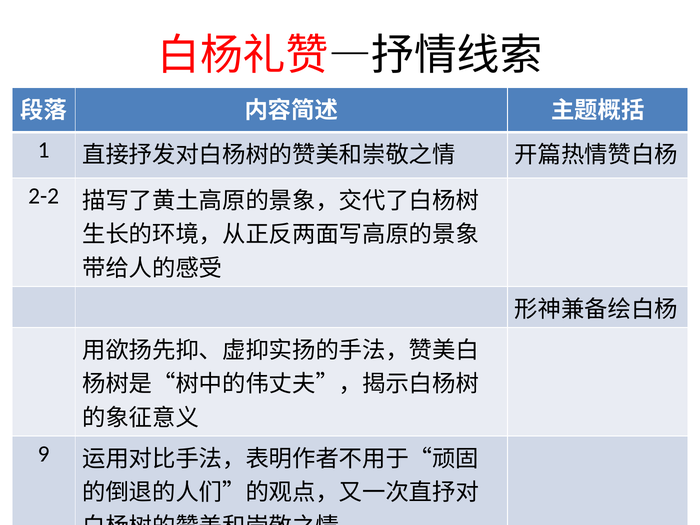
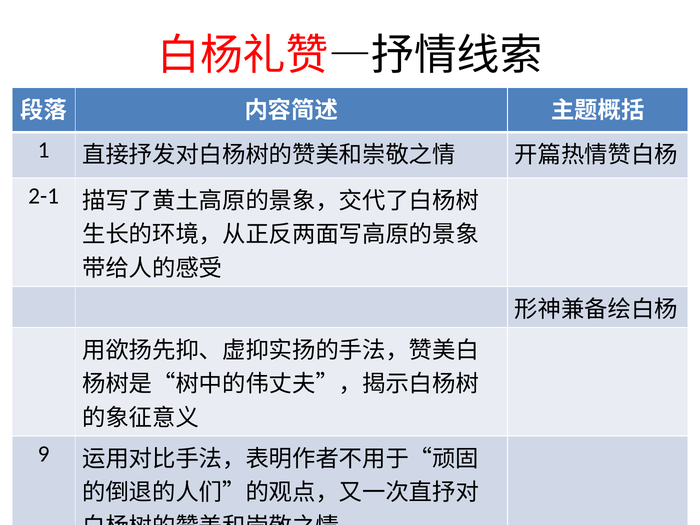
2-2: 2-2 -> 2-1 (44, 196)
